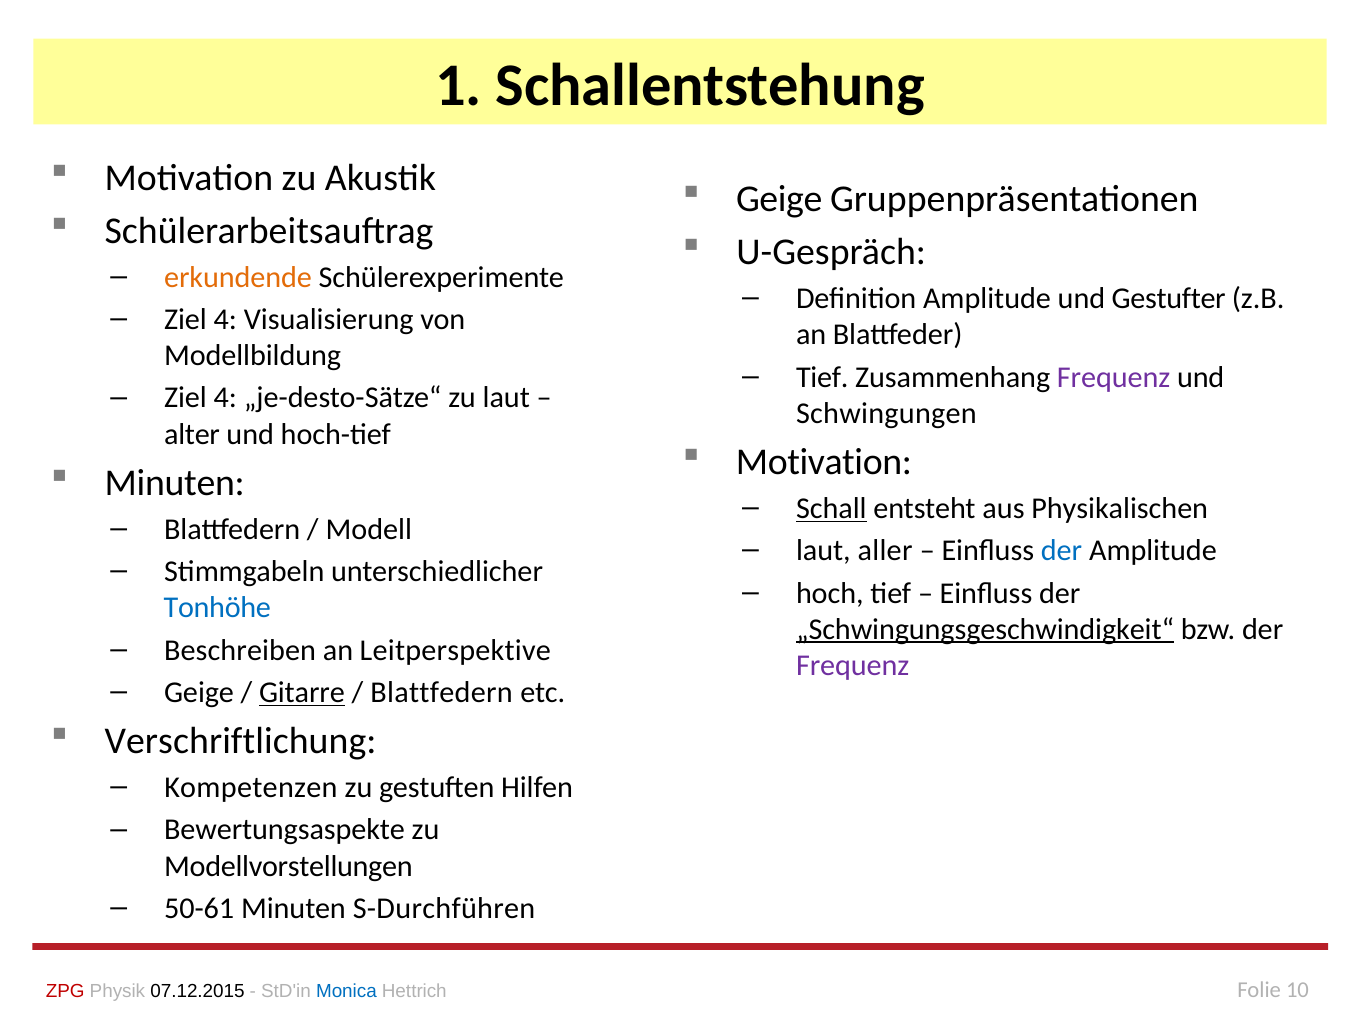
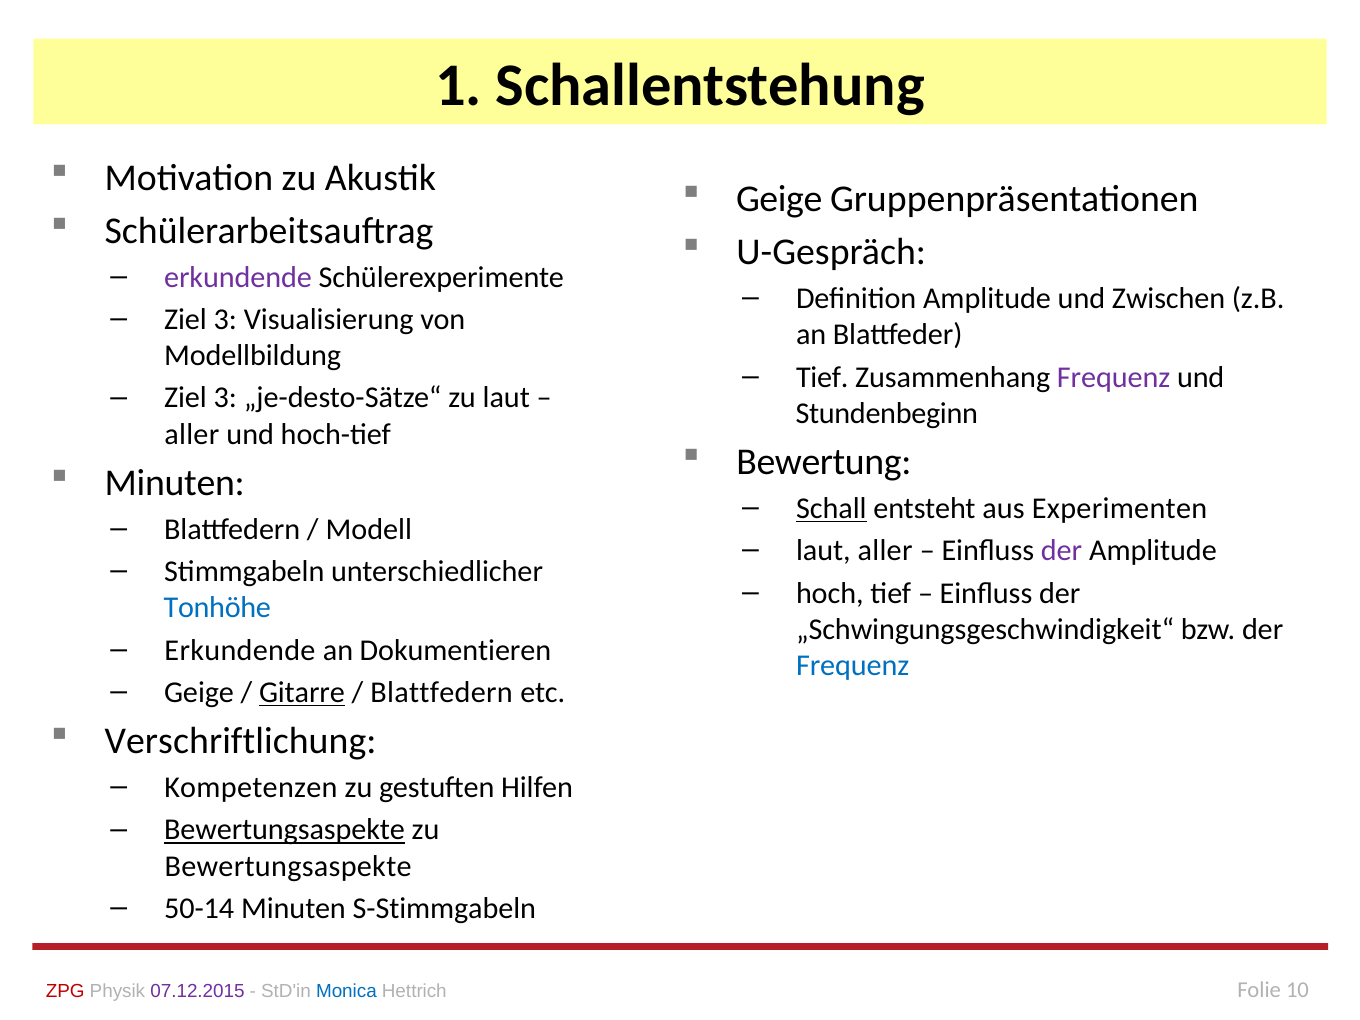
erkundende colour: orange -> purple (238, 277)
Gestufter: Gestufter -> Zwischen (1169, 298)
4: 4 -> 3 (225, 319)
4: 4 -> 3 (225, 398)
Schwingungen: Schwingungen -> Stundenbeginn (887, 413)
alter: alter -> aller (192, 434)
Motivation: Motivation -> Bewertung (824, 462)
Physikalischen: Physikalischen -> Experimenten (1120, 508)
der colour: blue -> purple (1062, 551)
„Schwingungsgeschwindigkeit“ underline: present -> none (985, 629)
Beschreiben: Beschreiben -> Erkundende (240, 650)
Leitperspektive: Leitperspektive -> Dokumentieren (455, 650)
Frequenz colour: purple -> blue (853, 666)
Bewertungsaspekte underline: none -> present (285, 830)
Modellvorstellungen: Modellvorstellungen -> Bewertungsaspekte (288, 866)
50-61: 50-61 -> 50-14 (199, 909)
S-Durchführen: S-Durchführen -> S-Stimmgabeln (444, 909)
07.12.2015 colour: black -> purple (198, 991)
